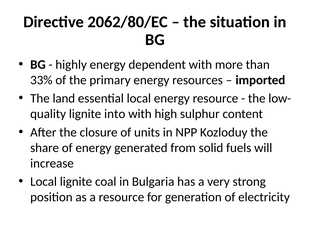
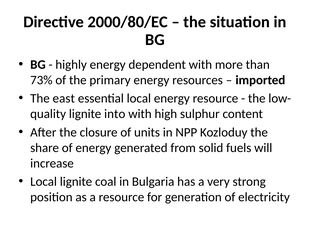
2062/80/EC: 2062/80/EC -> 2000/80/EC (128, 22)
33%: 33% -> 73% (41, 80)
land: land -> east (64, 98)
